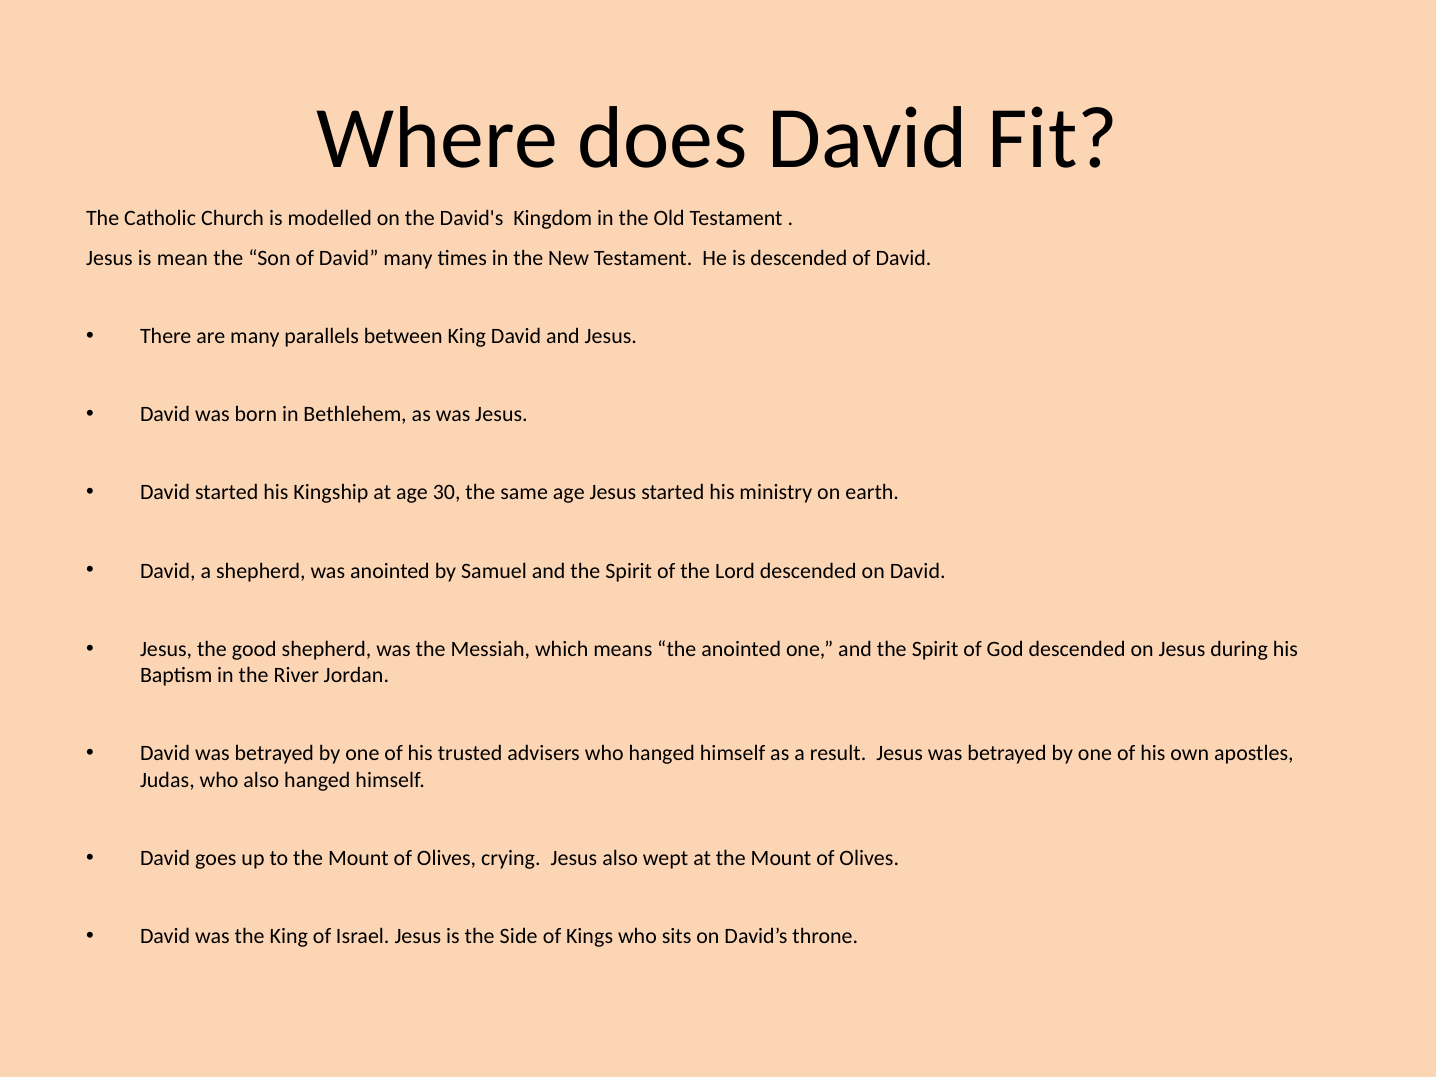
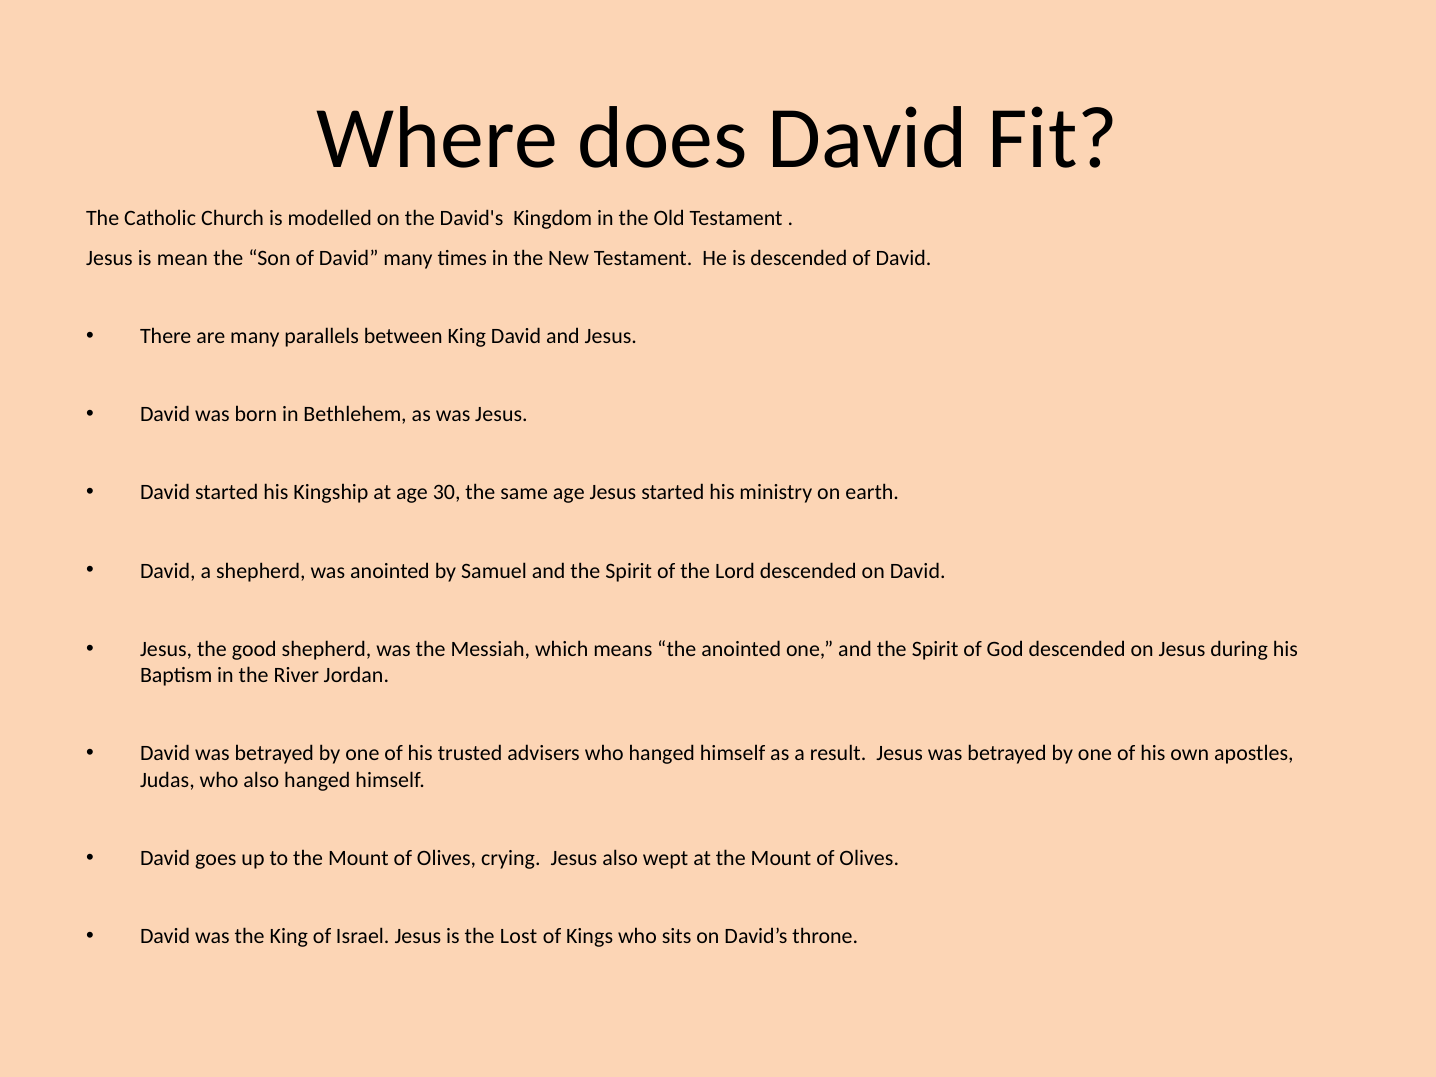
Side: Side -> Lost (519, 936)
